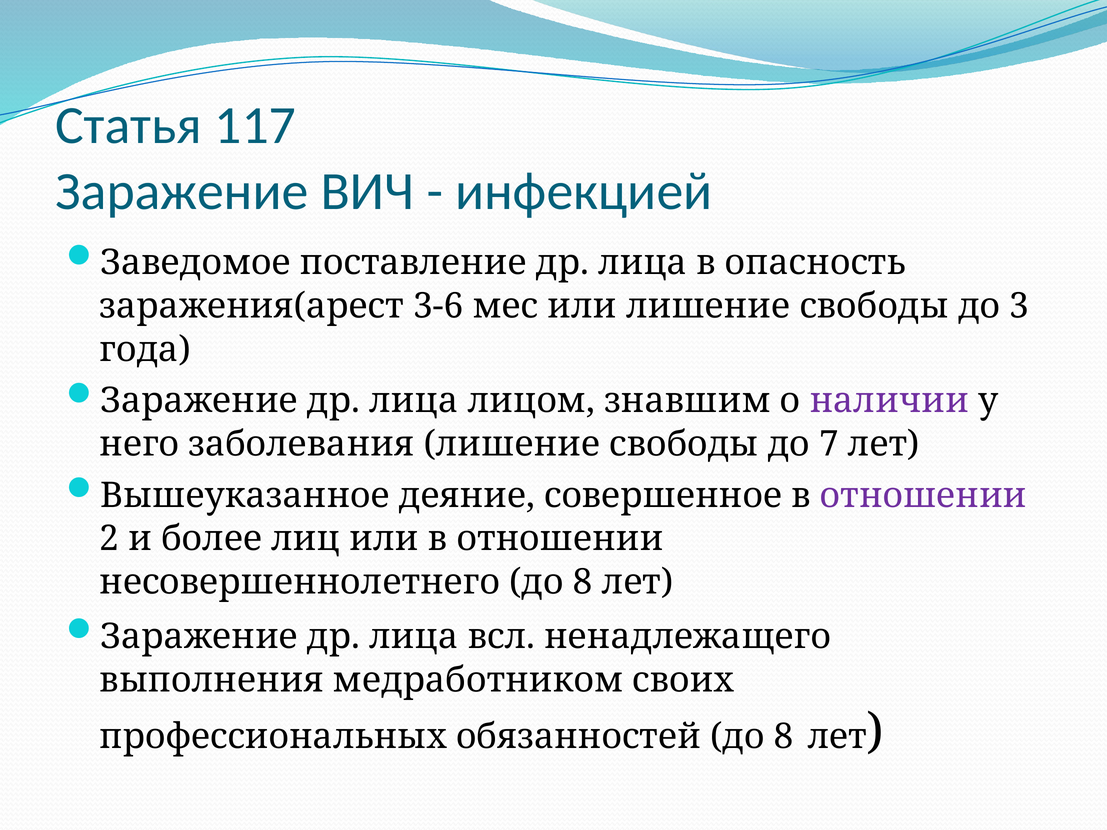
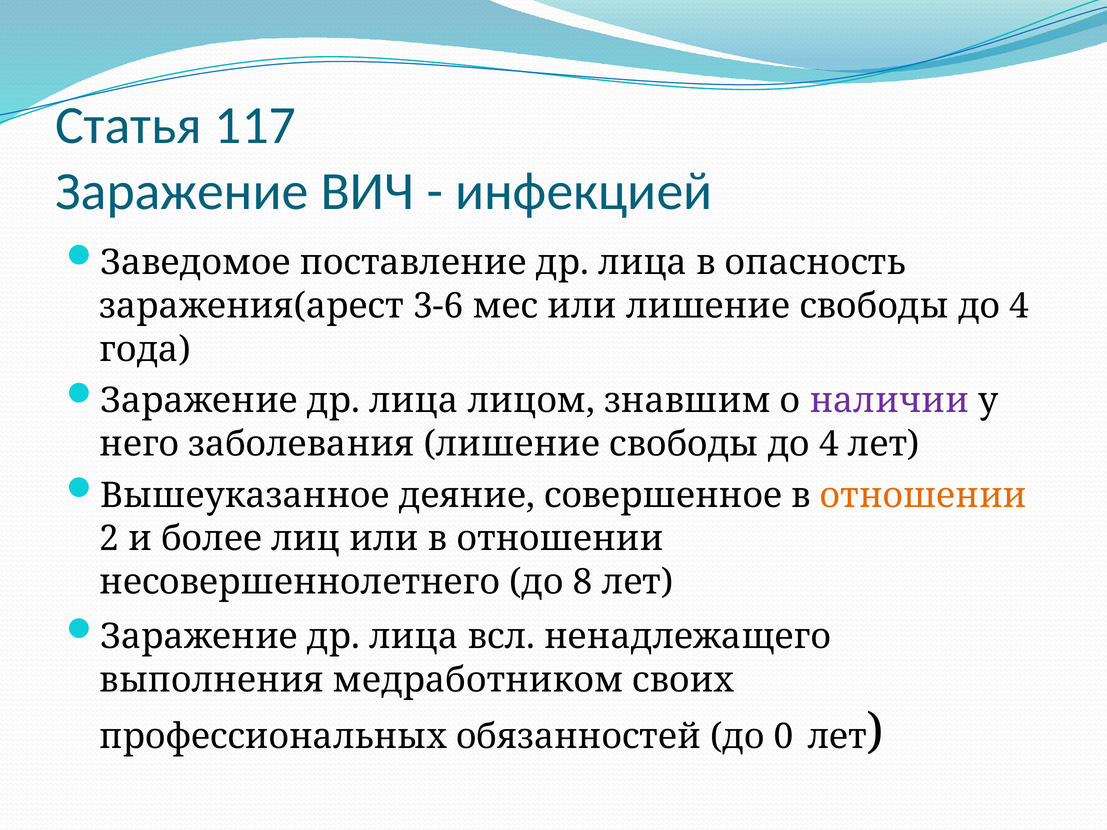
3: 3 -> 4 (1019, 306)
7: 7 -> 4 (829, 444)
отношении colour: purple -> orange (923, 496)
обязанностей до 8: 8 -> 0 (784, 737)
